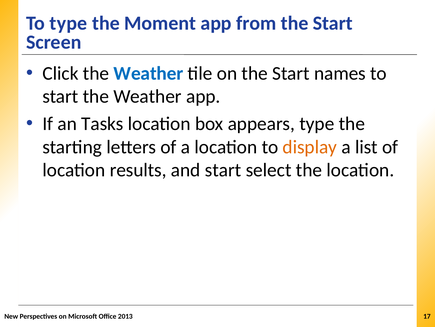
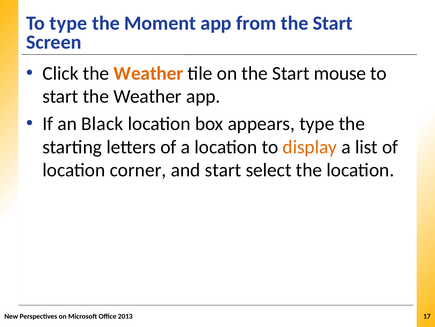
Weather colour: blue -> orange (148, 73)
names: names -> mouse (340, 73)
Tasks: Tasks -> Black (102, 123)
results: results -> corner (138, 170)
